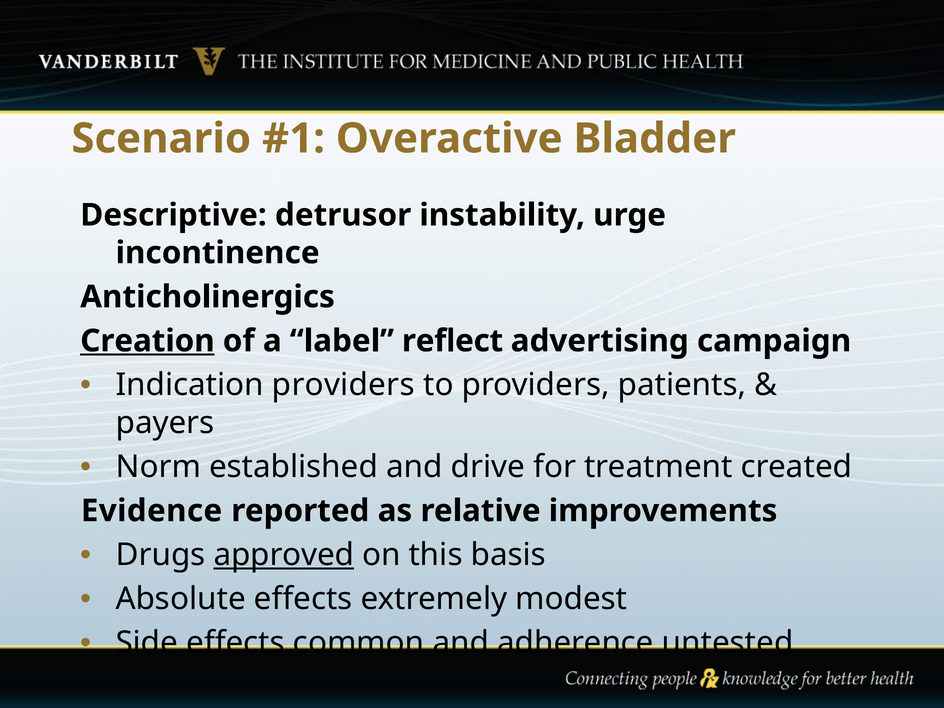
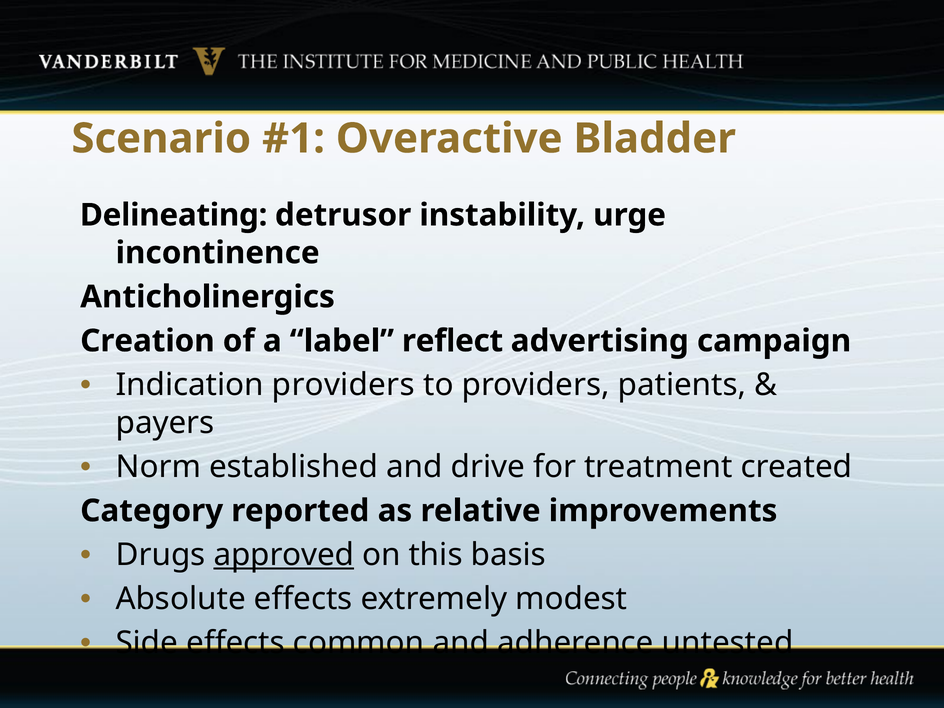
Descriptive: Descriptive -> Delineating (174, 215)
Creation underline: present -> none (147, 341)
Evidence: Evidence -> Category (152, 511)
